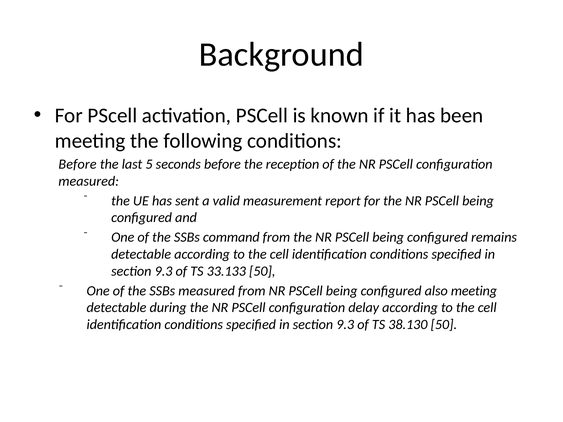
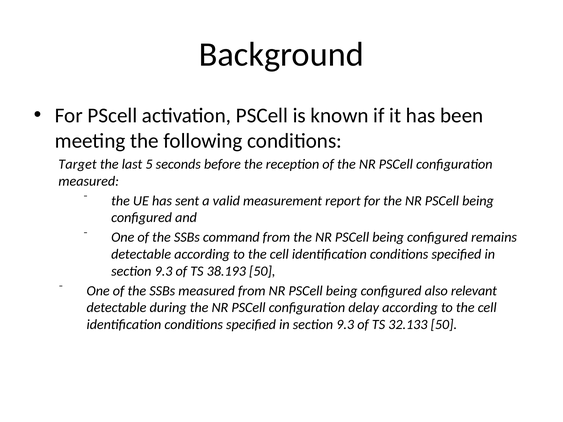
Before: Before -> Target (78, 164)
33.133: 33.133 -> 38.193 (226, 271)
also meeting: meeting -> relevant (474, 291)
38.130: 38.130 -> 32.133 (408, 325)
